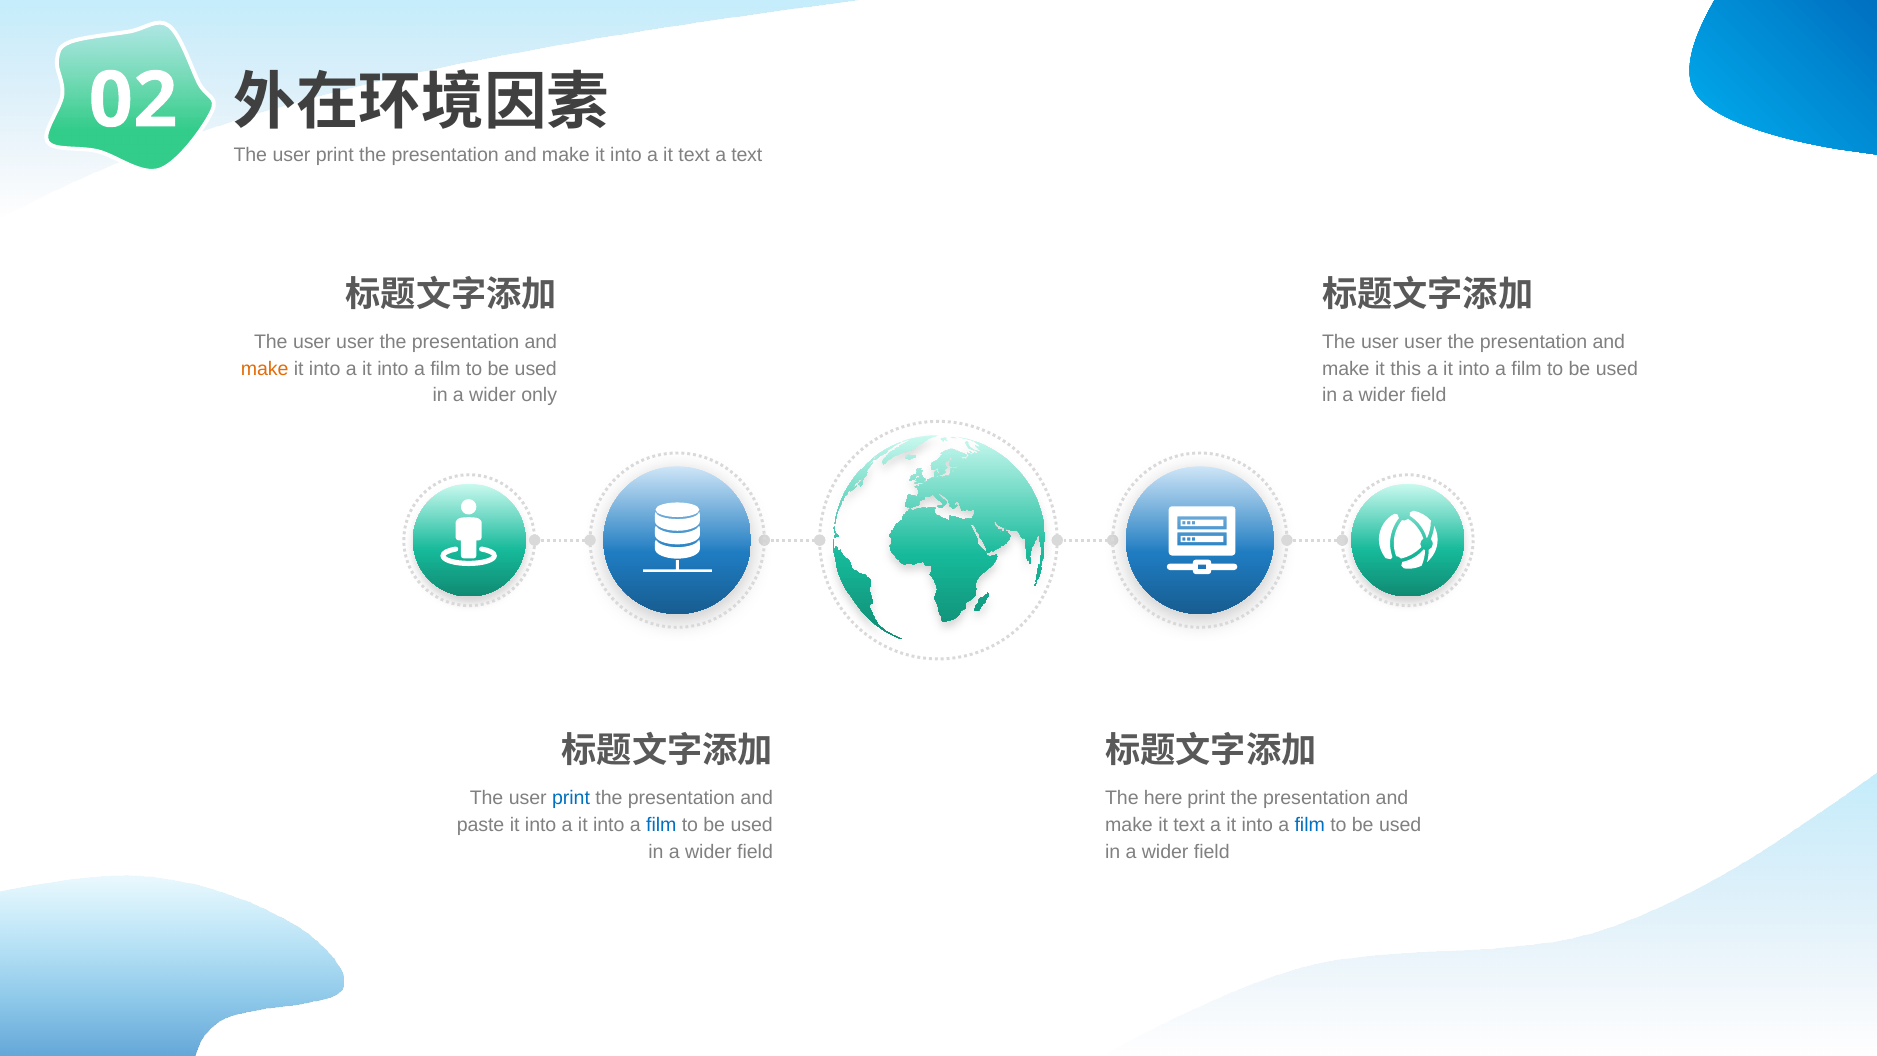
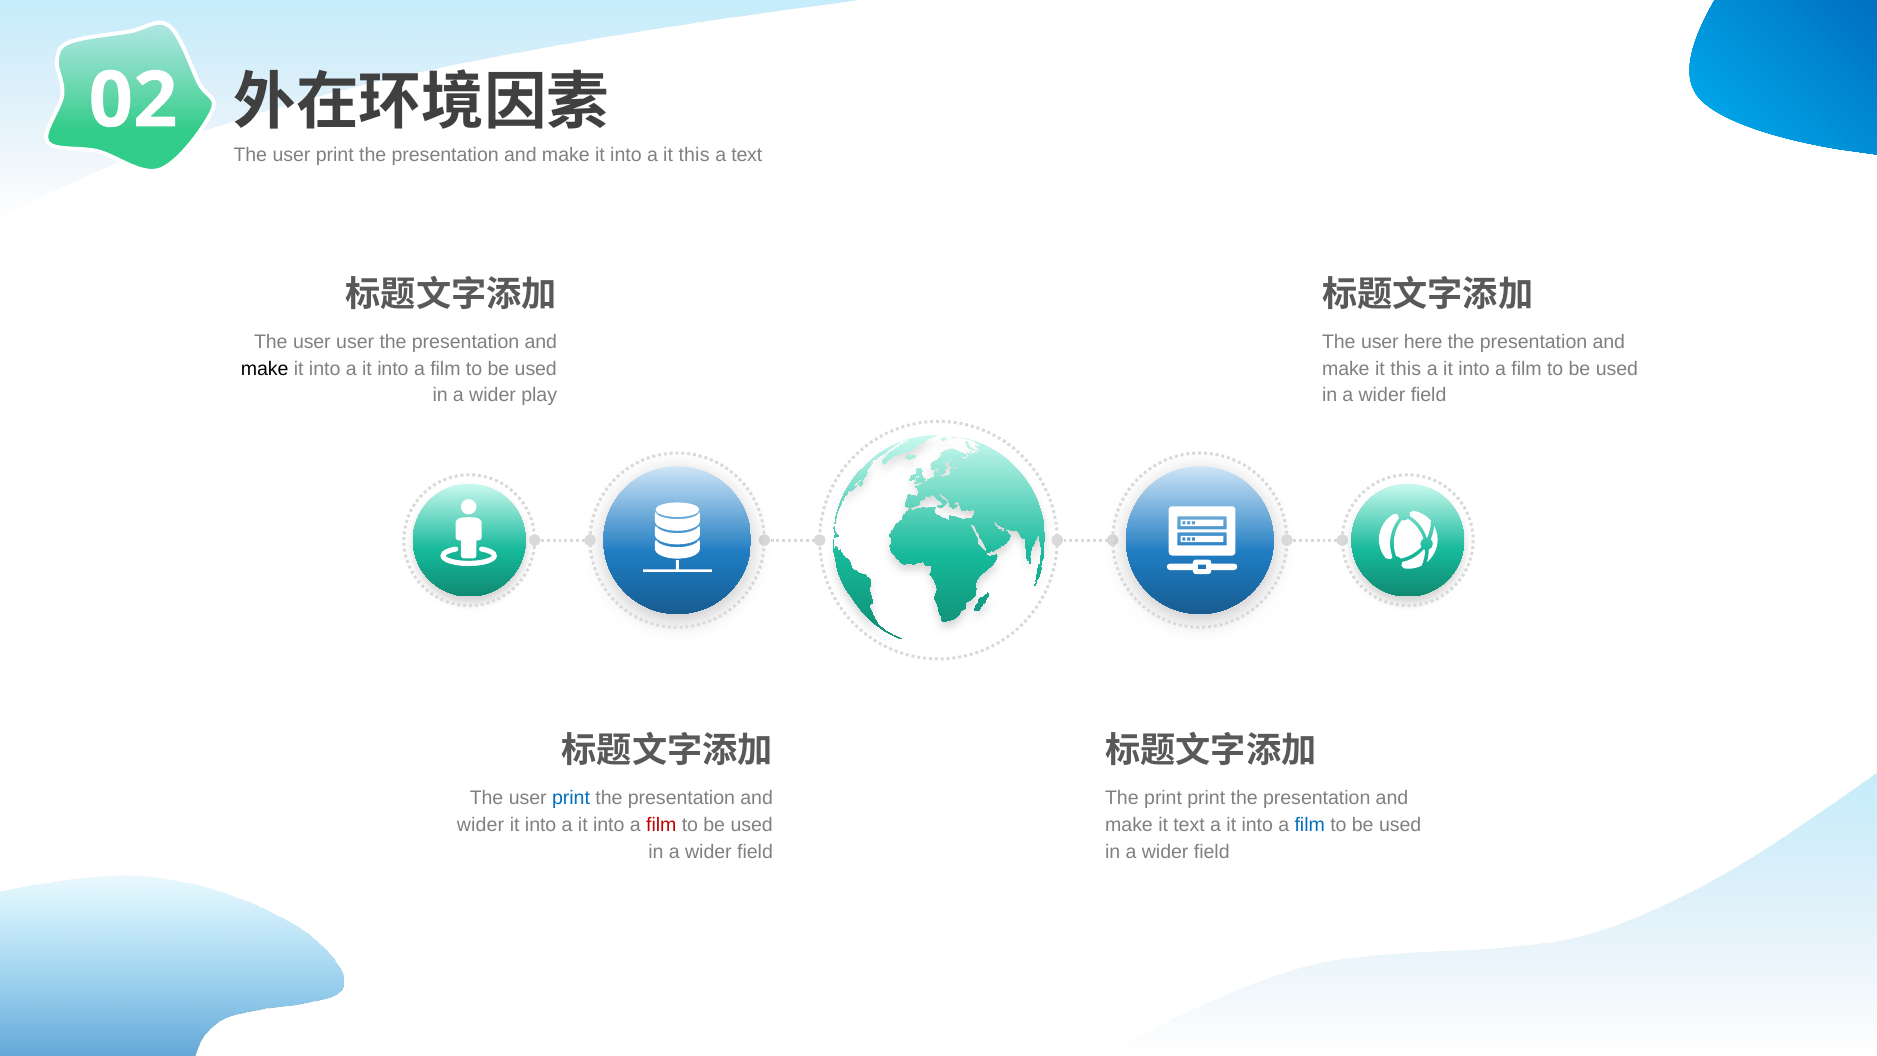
a it text: text -> this (694, 155)
user: user -> here (1423, 342)
make colour: orange -> black (265, 369)
only: only -> play (539, 395)
The here: here -> print (1163, 798)
paste: paste -> wider (480, 825)
film colour: blue -> red (661, 825)
